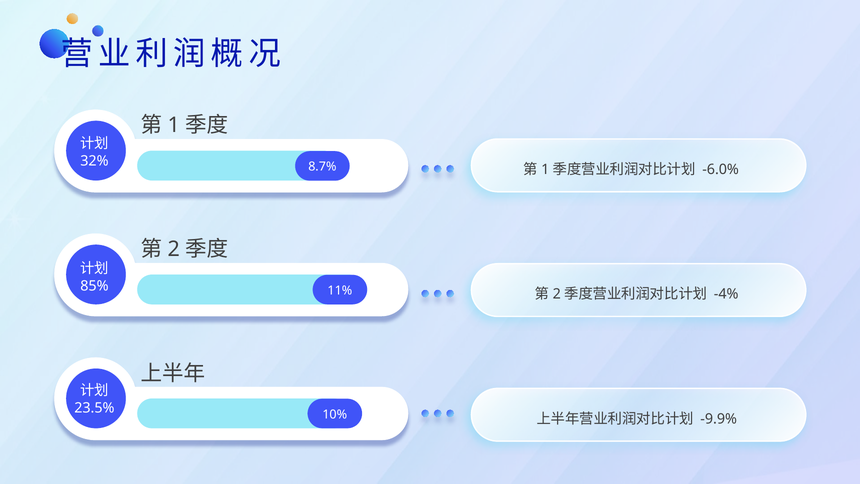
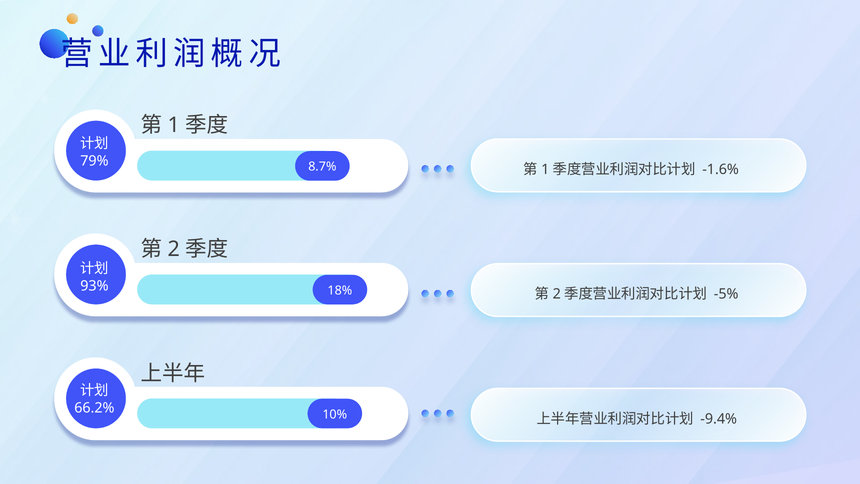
32%: 32% -> 79% (94, 161)
-6.0%: -6.0% -> -1.6% (721, 169)
85%: 85% -> 93% (94, 286)
11%: 11% -> 18% (340, 290)
-4%: -4% -> -5% (726, 294)
23.5%: 23.5% -> 66.2% (94, 408)
-9.9%: -9.9% -> -9.4% (719, 419)
